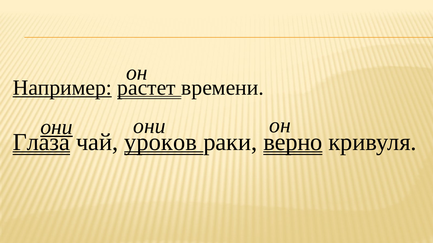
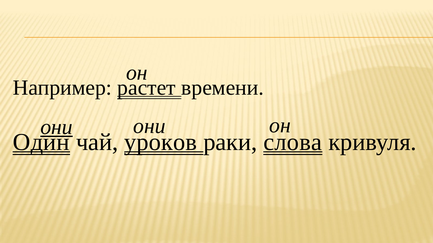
Например underline: present -> none (62, 88)
Глаза: Глаза -> Один (41, 142)
верно: верно -> слова (293, 142)
